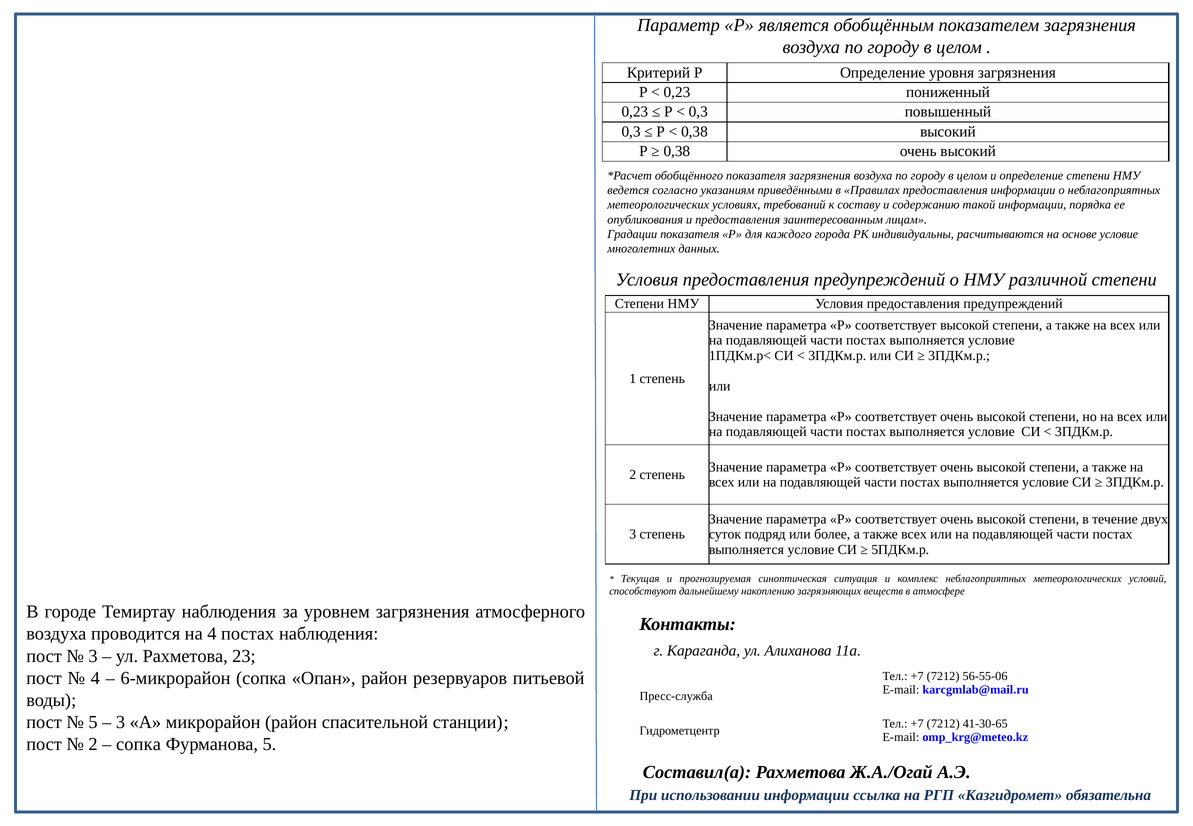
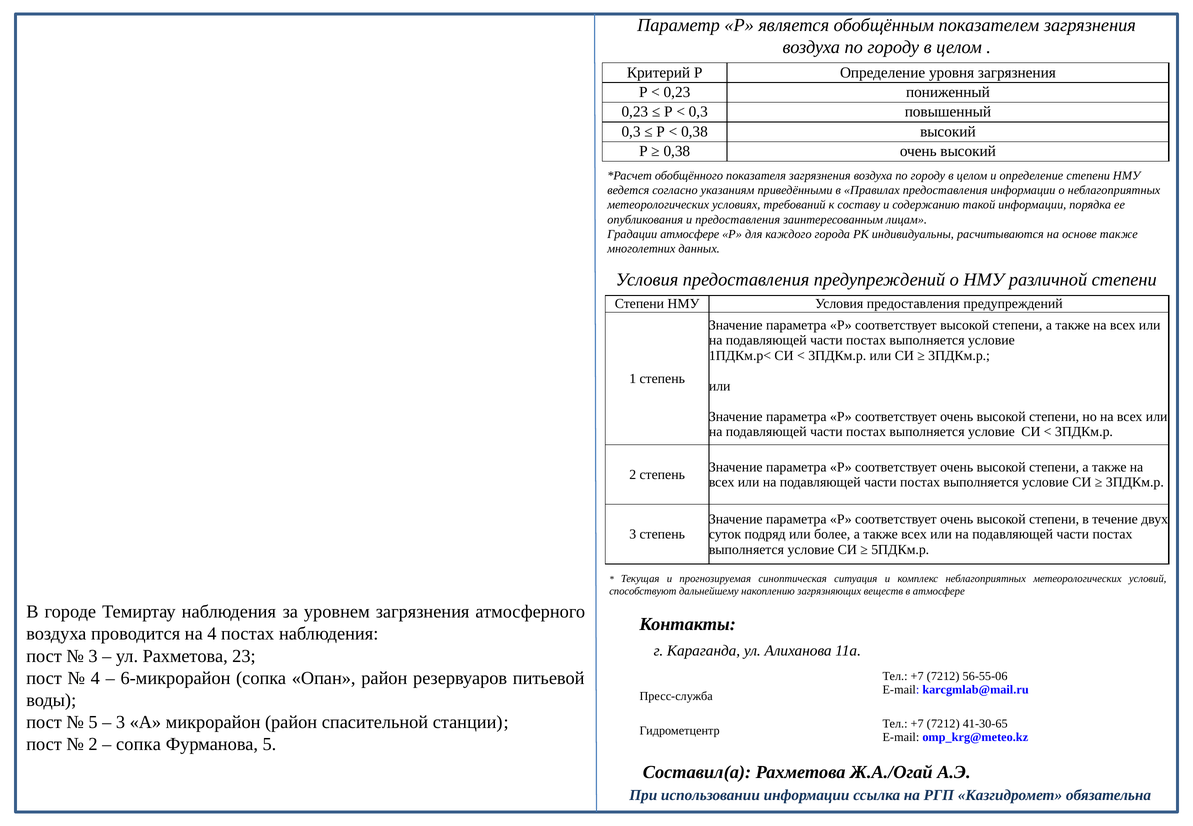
Градации показателя: показателя -> атмосфере (690, 234)
основе условие: условие -> также (1119, 234)
